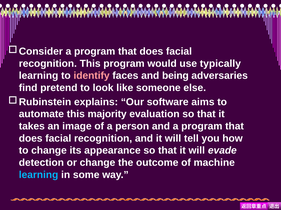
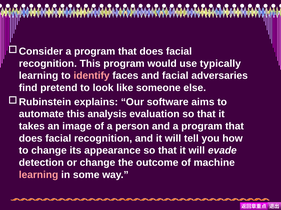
and being: being -> facial (175, 76)
majority: majority -> analysis (107, 114)
learning colour: light blue -> pink (39, 175)
